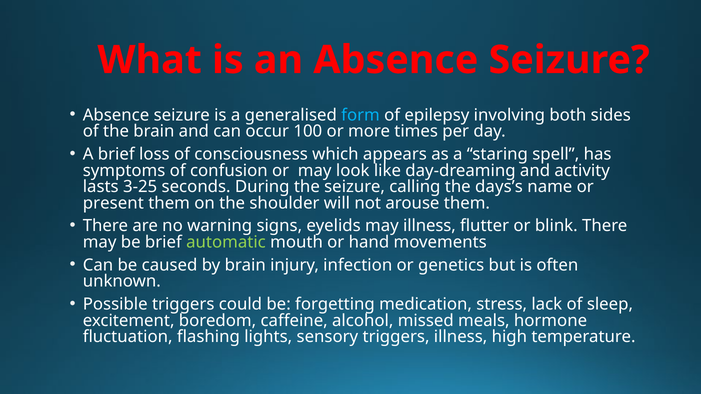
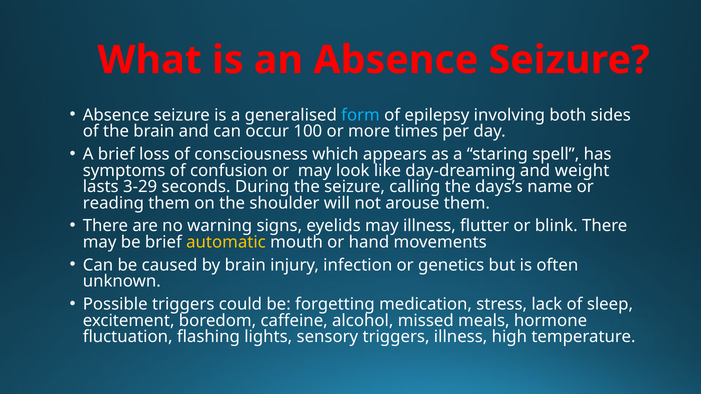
activity: activity -> weight (582, 171)
3-25: 3-25 -> 3-29 (140, 187)
present: present -> reading (113, 203)
automatic colour: light green -> yellow (226, 242)
